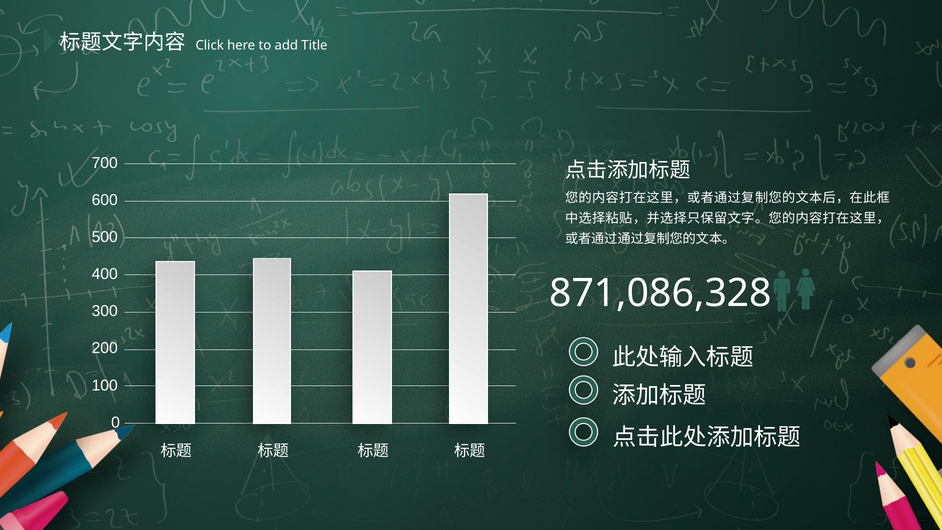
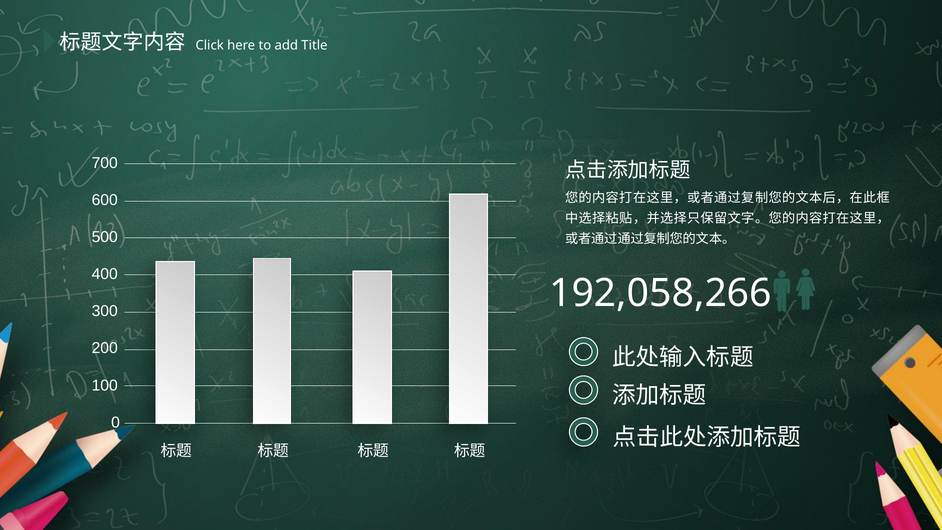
871,086,328: 871,086,328 -> 192,058,266 (660, 293)
